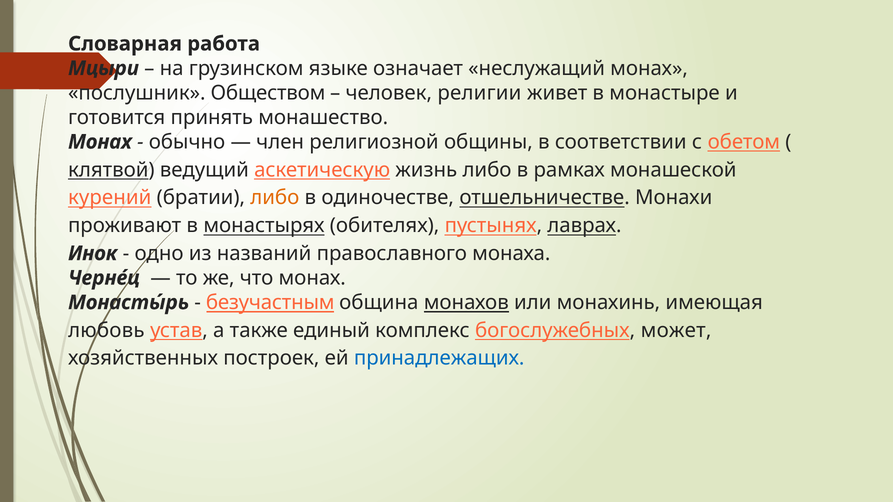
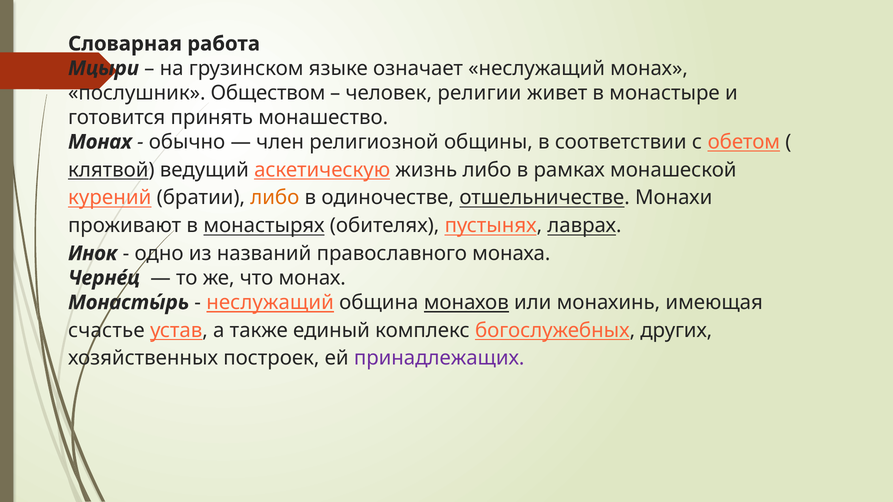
безучастным: безучастным -> неслужащий (270, 303)
любовь: любовь -> счастье (106, 331)
может: может -> других (676, 331)
принадлежащих colour: blue -> purple (439, 358)
